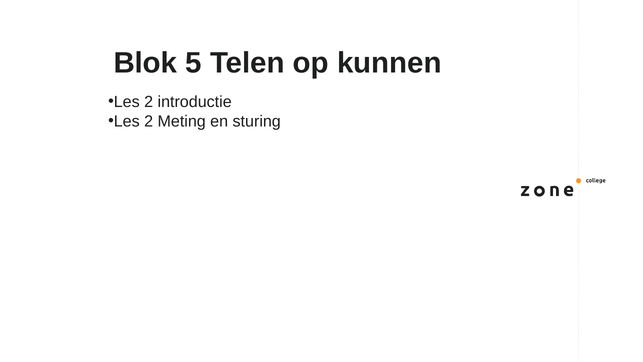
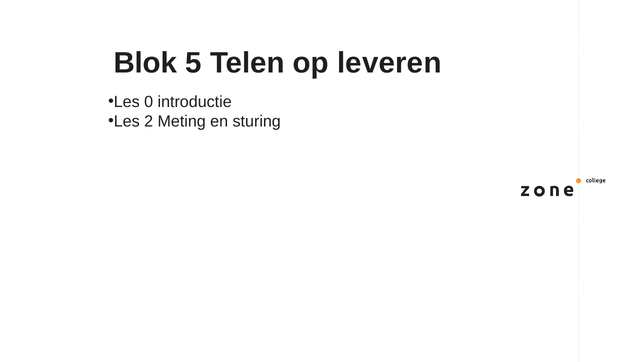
kunnen: kunnen -> leveren (389, 63)
2: 2 -> 0 (149, 102)
